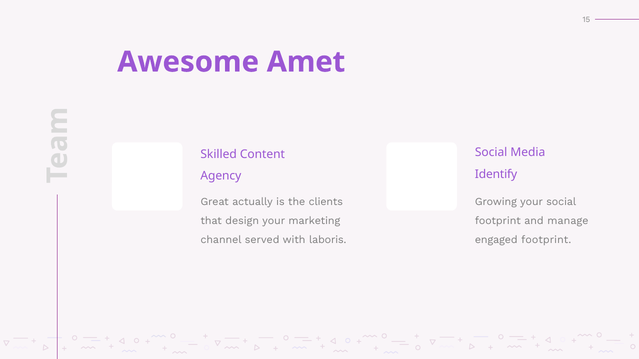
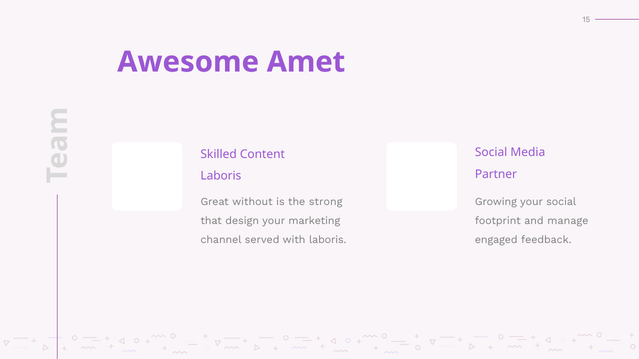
Identify: Identify -> Partner (496, 174)
Agency: Agency -> Laboris (221, 176)
actually: actually -> without (252, 202)
clients: clients -> strong (326, 202)
engaged footprint: footprint -> feedback (546, 240)
